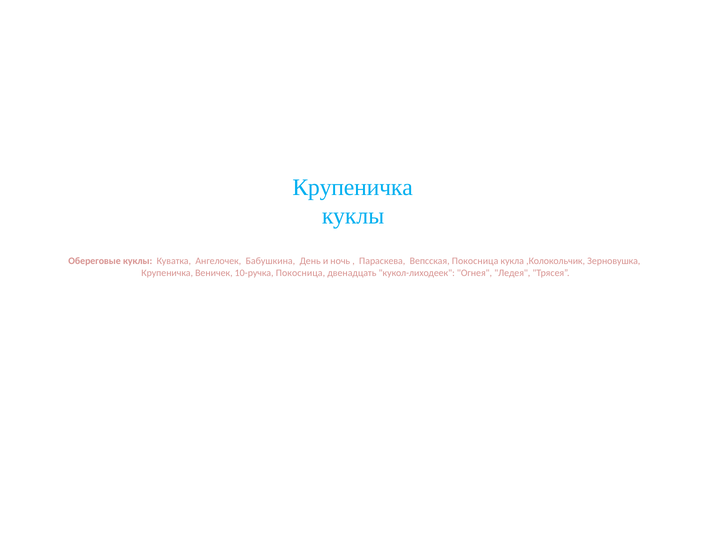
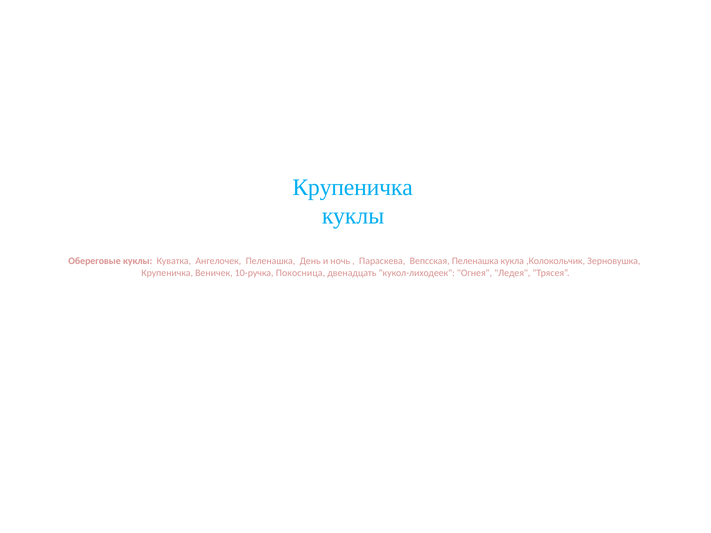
Ангелочек Бабушкина: Бабушкина -> Пеленашка (270, 261)
Вепсская Покосница: Покосница -> Пеленашка (475, 261)
